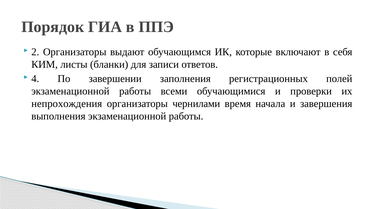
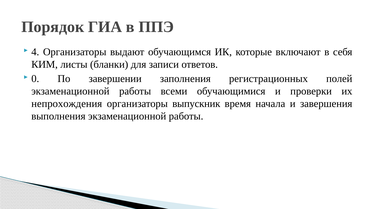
2: 2 -> 4 (35, 52)
4: 4 -> 0 (35, 79)
чернилами: чернилами -> выпускник (196, 104)
